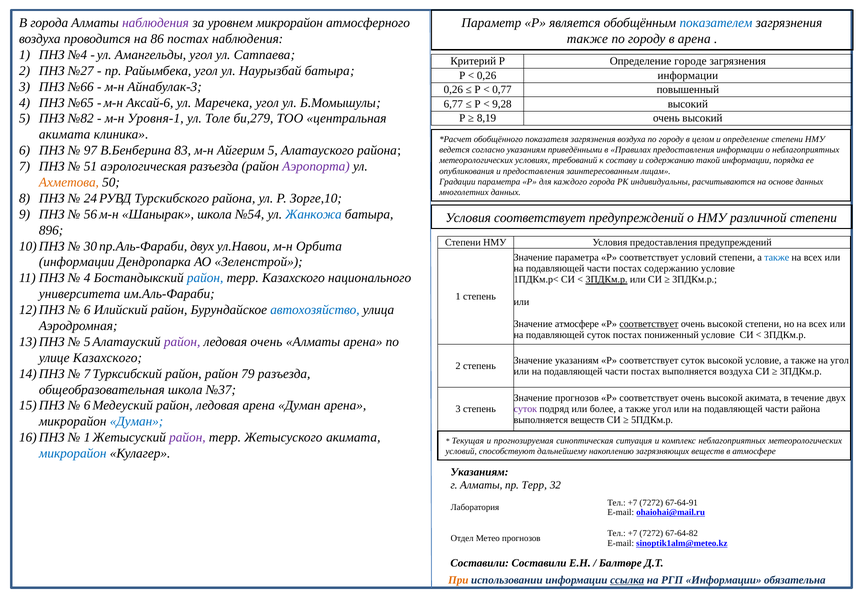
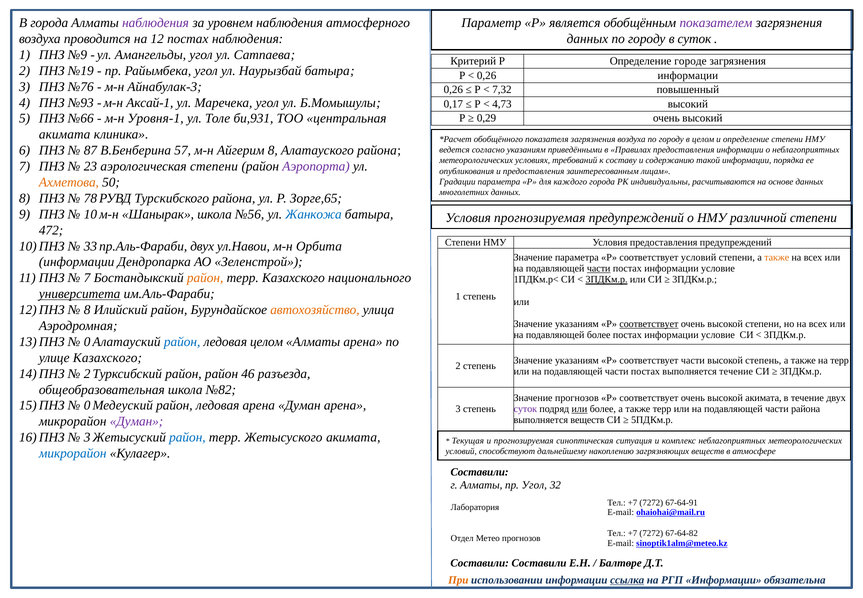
уровнем микрорайон: микрорайон -> наблюдения (290, 23)
показателем colour: blue -> purple (716, 23)
86: 86 -> 12 (157, 39)
также: также -> данных (587, 39)
в арена: арена -> суток (694, 39)
№4: №4 -> №9 (77, 55)
№27: №27 -> №19 (81, 71)
№66: №66 -> №76 (81, 87)
0,77: 0,77 -> 7,32 (502, 90)
№65: №65 -> №93 (81, 103)
Аксай-6: Аксай-6 -> Аксай-1 (150, 103)
6,77: 6,77 -> 0,17 (453, 104)
9,28: 9,28 -> 4,73 (502, 104)
№82: №82 -> №66 (81, 118)
би,279: би,279 -> би,931 (253, 118)
8,19: 8,19 -> 0,29 (487, 118)
97: 97 -> 87 (90, 150)
83: 83 -> 57 (183, 150)
Айгерим 5: 5 -> 8 (273, 150)
51: 51 -> 23 (90, 166)
аэрологическая разъезда: разъезда -> степени (214, 166)
24: 24 -> 78 (90, 198)
Зорге,10: Зорге,10 -> Зорге,65 (316, 198)
56: 56 -> 10 (90, 214)
№54: №54 -> №56 (250, 214)
Условия соответствует: соответствует -> прогнозируемая (540, 217)
896: 896 -> 472 (51, 230)
30: 30 -> 33 (90, 246)
также colour: blue -> orange (777, 257)
части underline: none -> present (599, 268)
содержанию: содержанию -> информации (671, 268)
4: 4 -> 7 (87, 278)
район colour: blue -> orange (205, 278)
университета underline: none -> present (80, 294)
6: 6 -> 8 (87, 310)
автохозяйство colour: blue -> orange (315, 310)
атмосфере: атмосфере -> указаниям (577, 324)
подавляющей суток: суток -> более (599, 335)
пониженный: пониженный -> информации (671, 335)
5: 5 -> 0 (87, 342)
район colour: purple -> blue (182, 342)
ледовая очень: очень -> целом (267, 342)
соответствует суток: суток -> части (693, 360)
высокой условие: условие -> степень (763, 360)
на угол: угол -> терр (840, 360)
выполняется воздуха: воздуха -> течение (736, 371)
7: 7 -> 2 (87, 373)
79: 79 -> 46 (248, 373)
№37: №37 -> №82 (221, 389)
6: 6 -> 0 (87, 405)
или underline: none -> present (579, 409)
также угол: угол -> терр (662, 409)
Думан colour: blue -> purple (137, 421)
1: 1 -> 3 (87, 437)
район colour: purple -> blue (187, 437)
Указаниям: Указаниям -> Составили (480, 471)
пр Терр: Терр -> Угол (534, 485)
